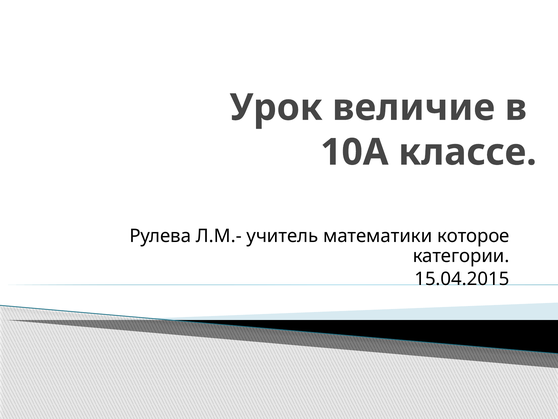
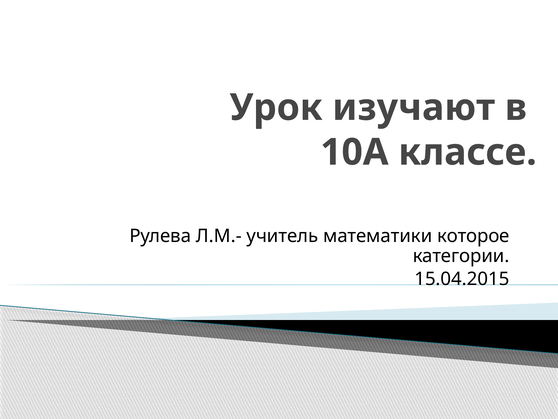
величие: величие -> изучают (414, 107)
